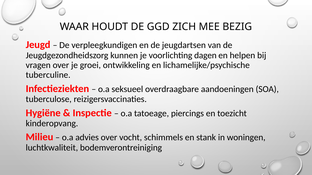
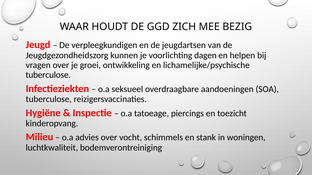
tuberculine: tuberculine -> tuberculose (48, 75)
